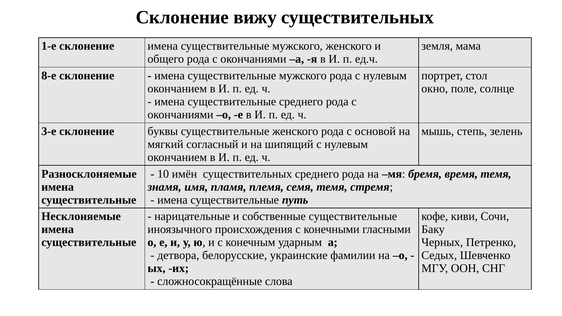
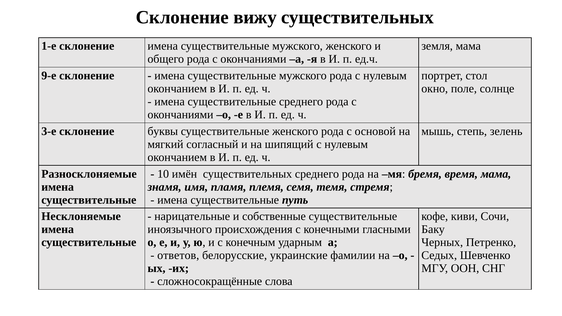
8-е: 8-е -> 9-е (49, 76)
время темя: темя -> мама (496, 174)
детвора: детвора -> ответов (178, 255)
